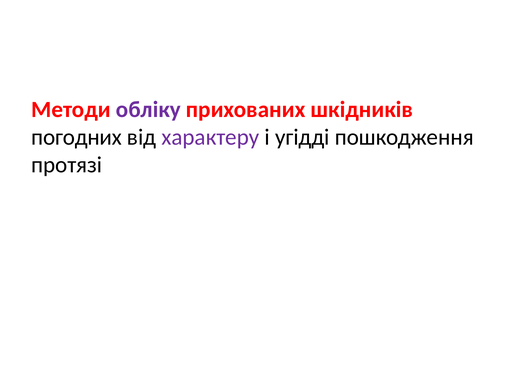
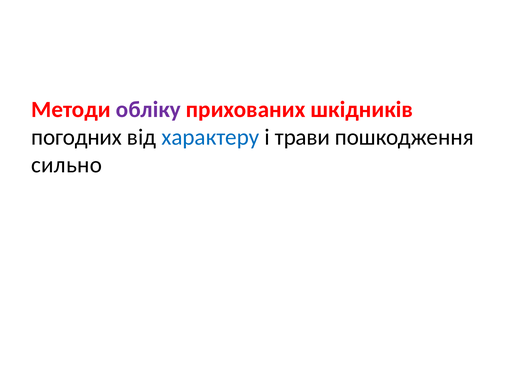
характеру colour: purple -> blue (210, 137)
угідді: угідді -> трави (302, 137)
протязі: протязі -> сильно (67, 165)
